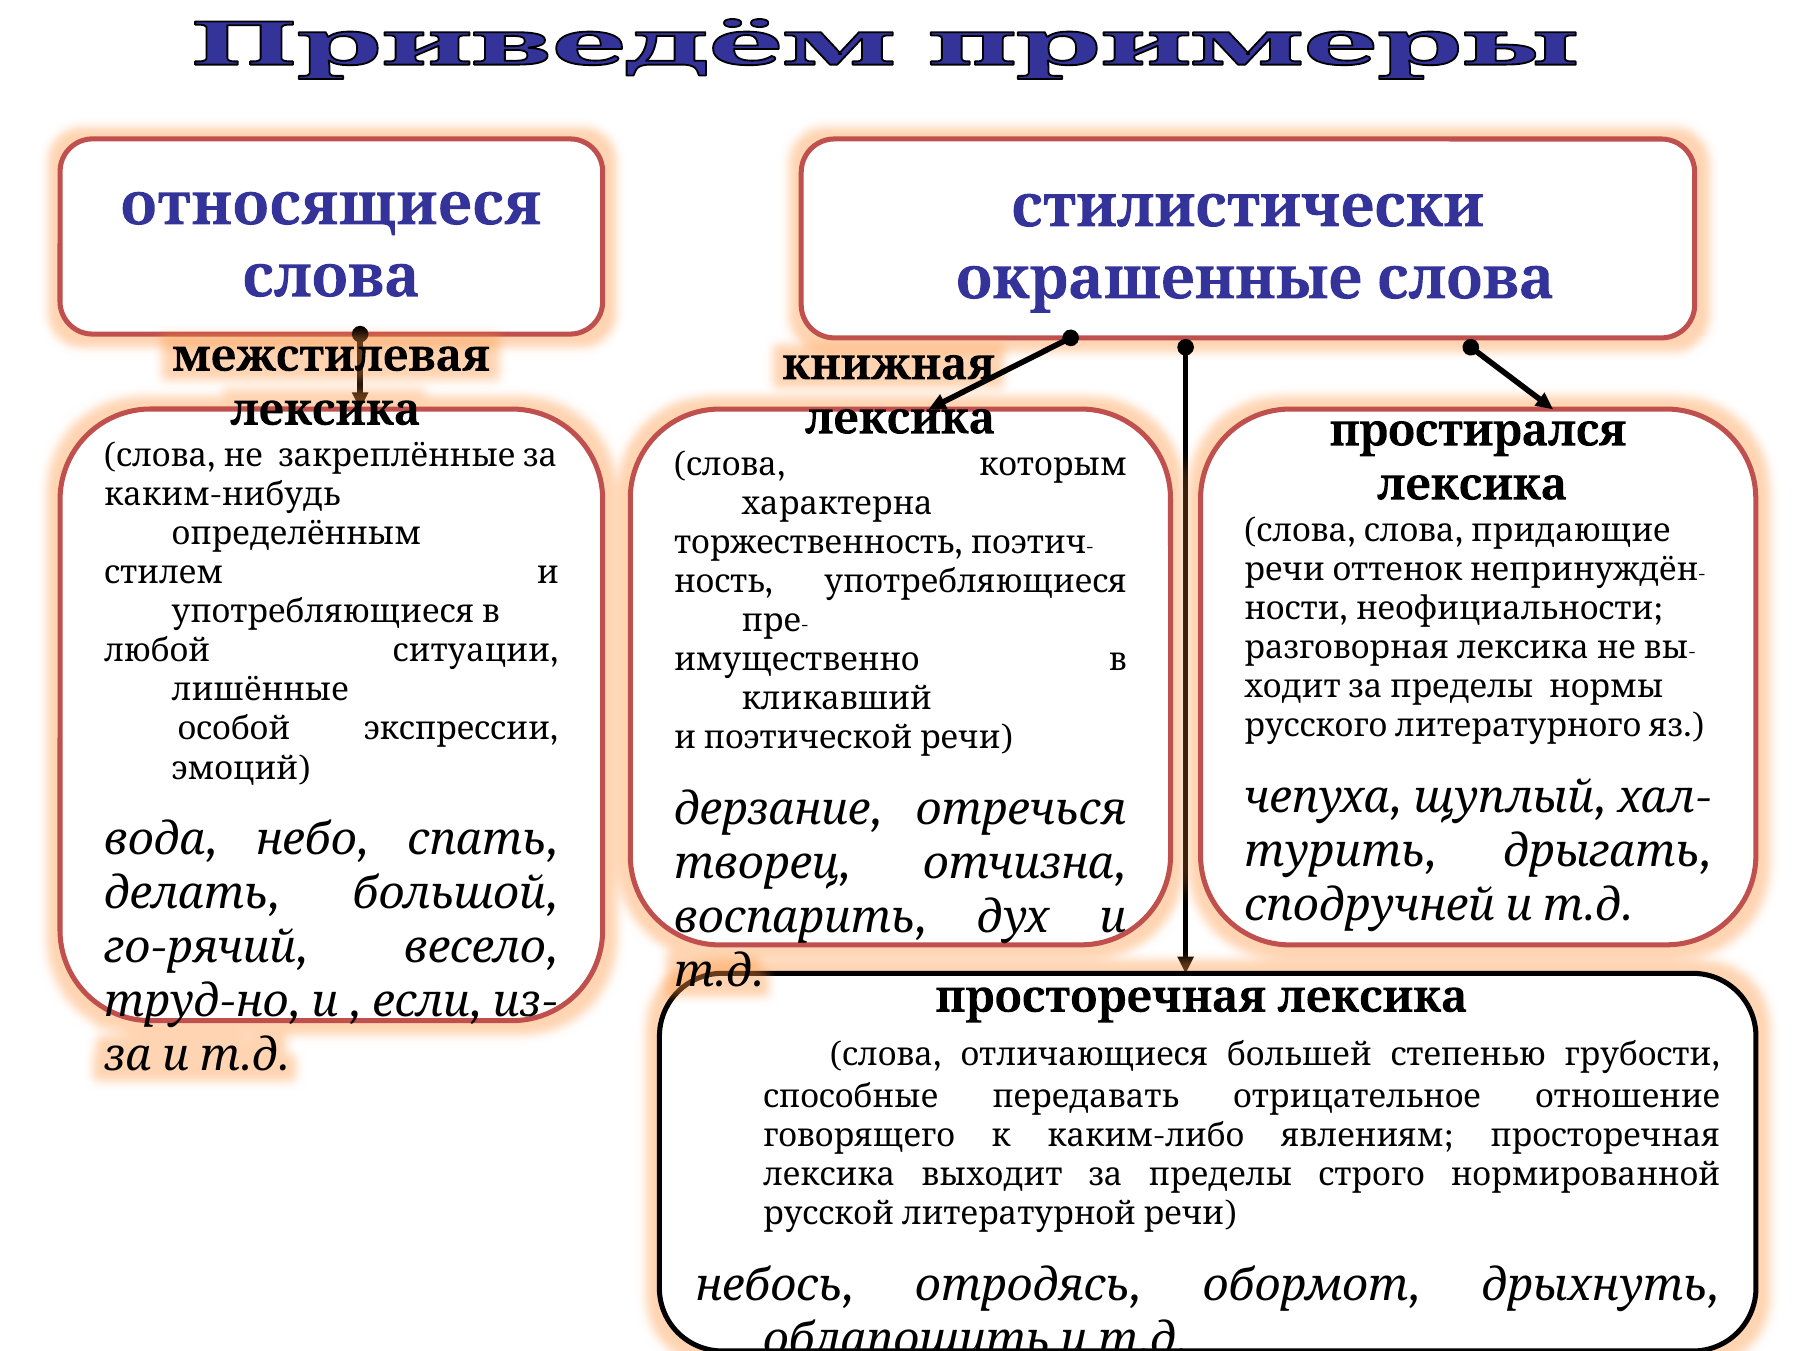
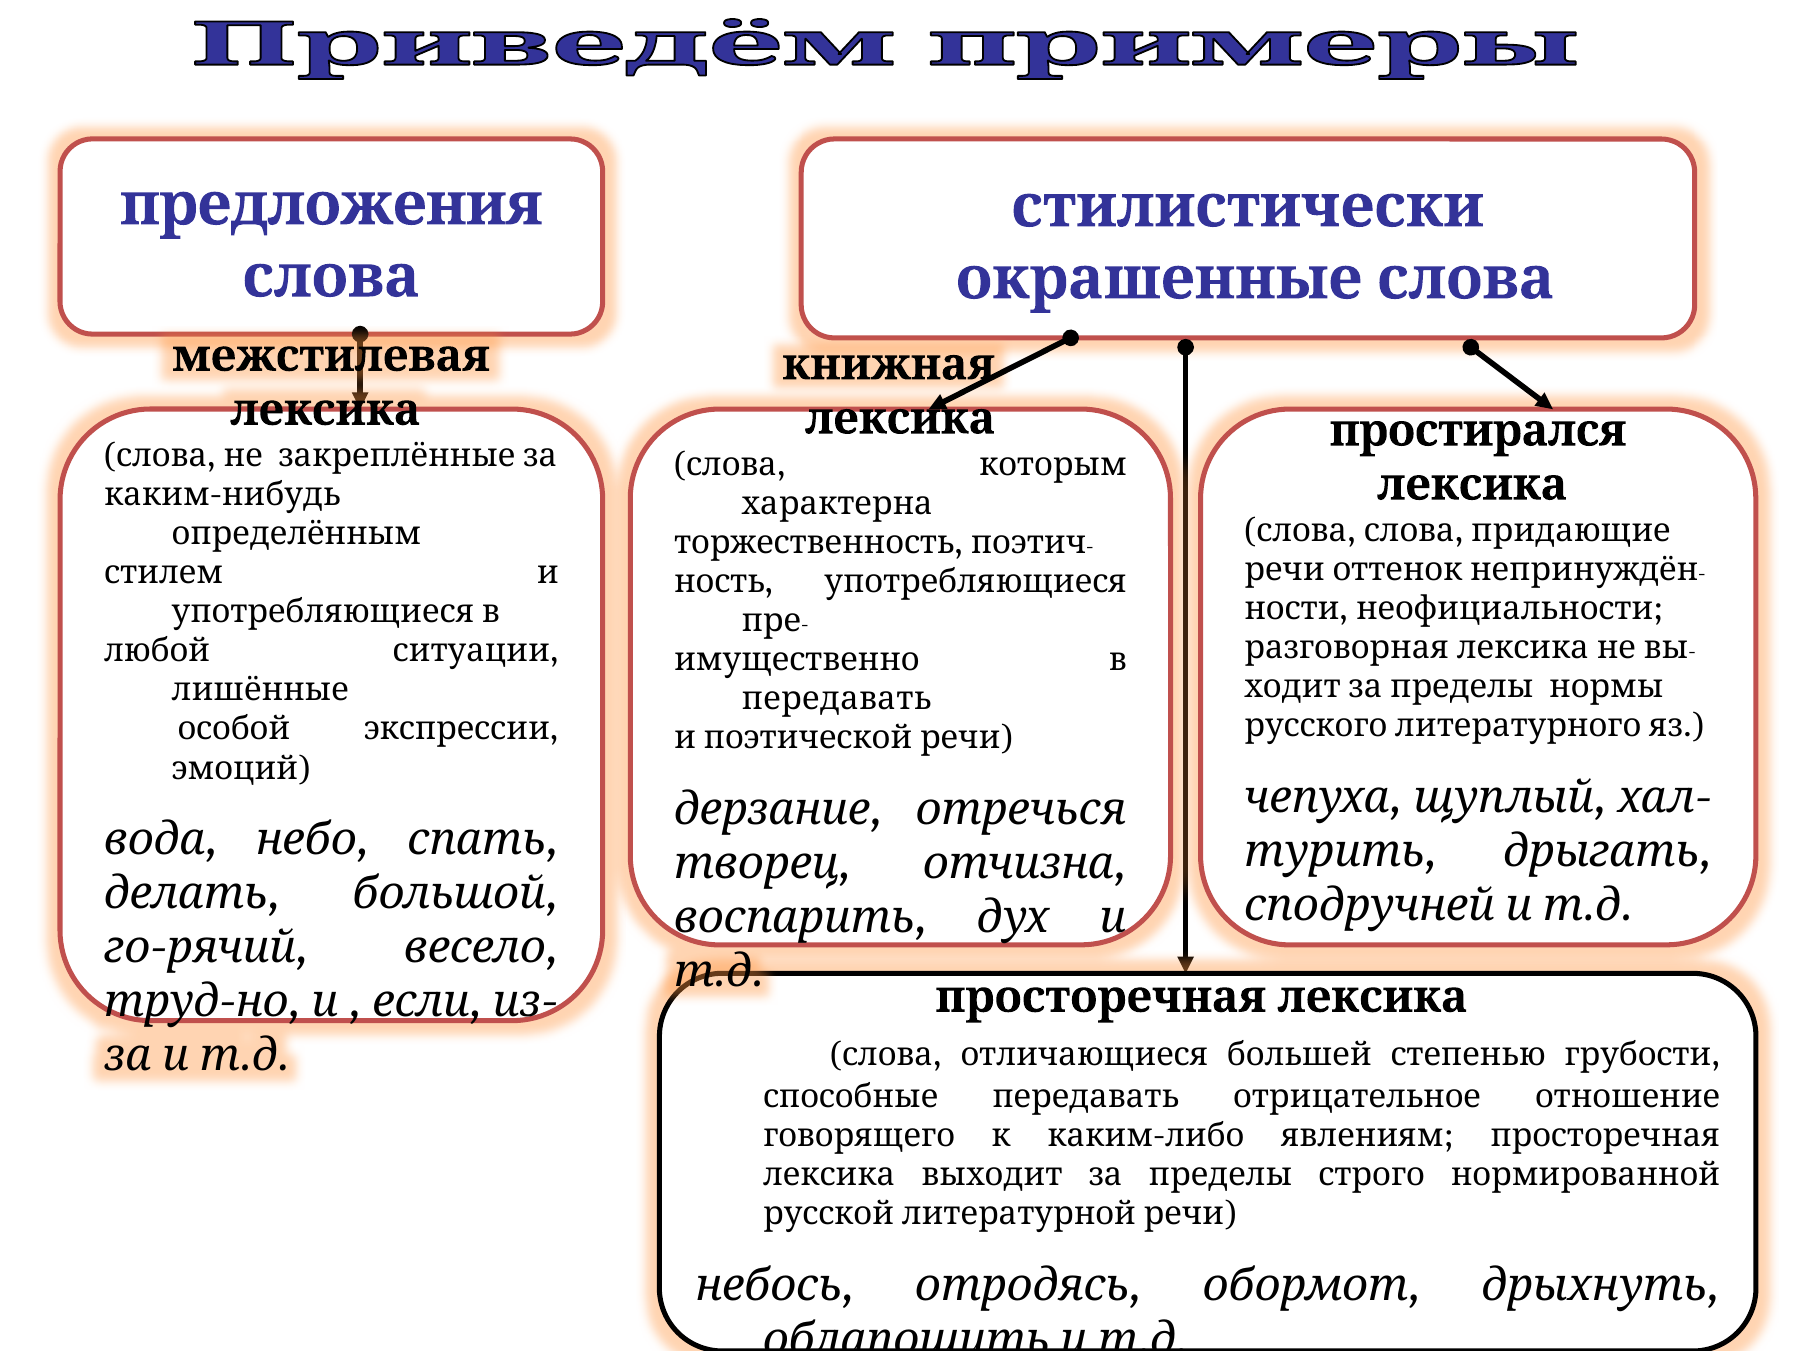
относящиеся: относящиеся -> предложения (331, 205)
кликавший: кликавший -> передавать (836, 699)
